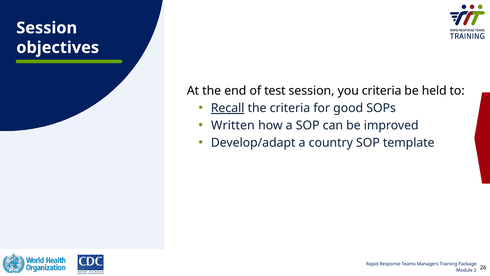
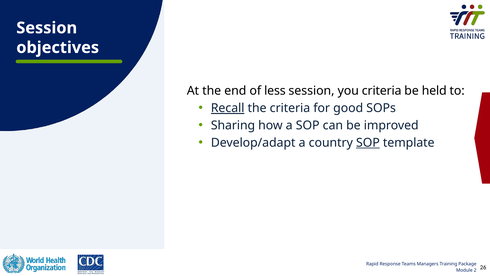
test: test -> less (275, 91)
Written: Written -> Sharing (233, 125)
SOP underline: none -> present (368, 143)
